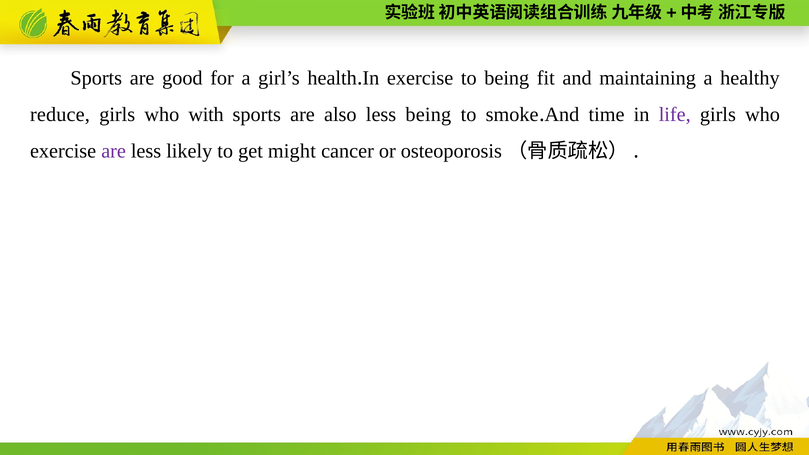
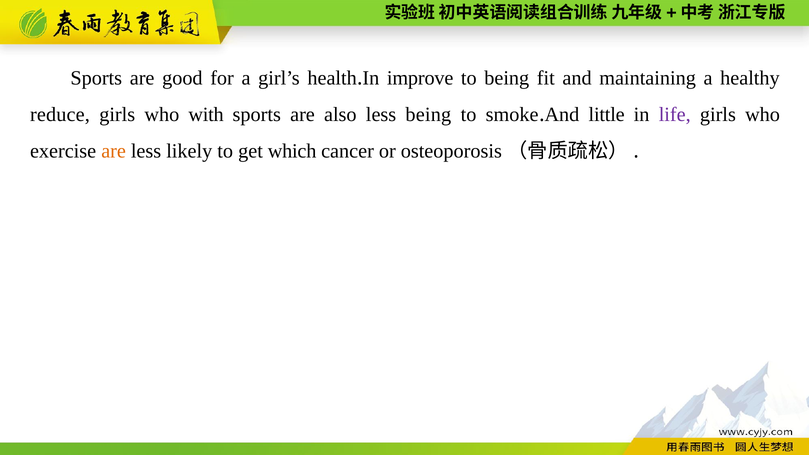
In exercise: exercise -> improve (420, 78)
time: time -> little (607, 115)
are colour: purple -> orange (114, 151)
might: might -> which (292, 151)
